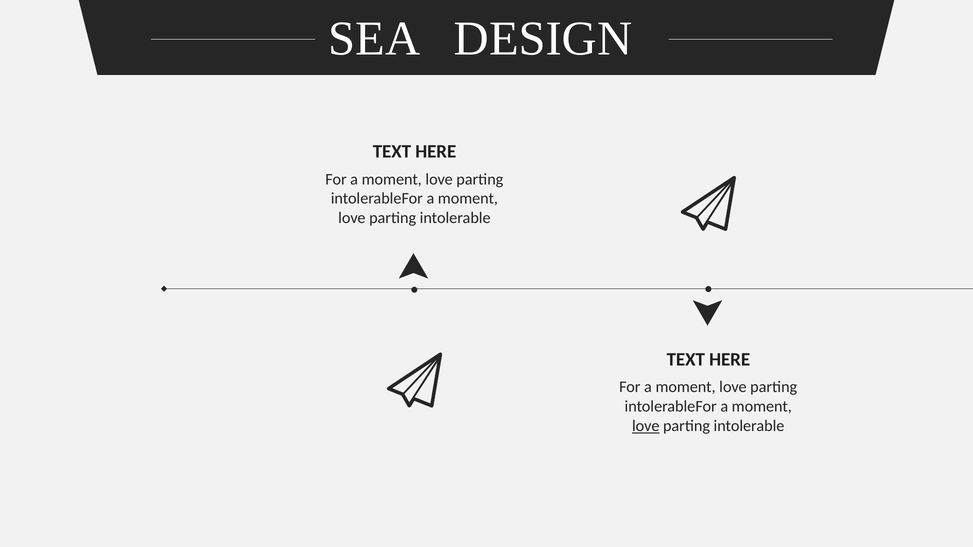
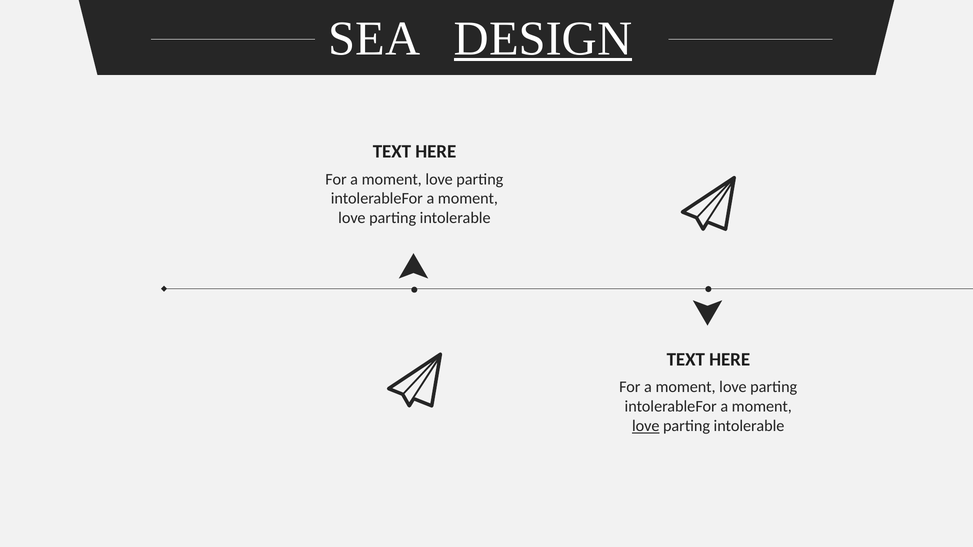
DESIGN underline: none -> present (543, 39)
